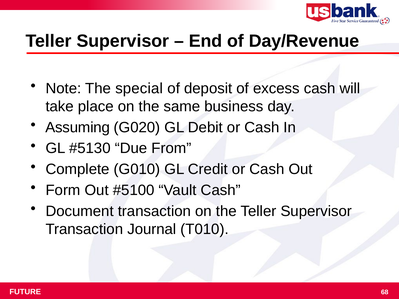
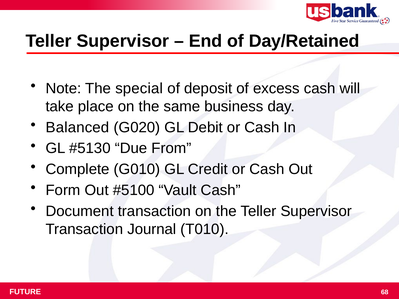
Day/Revenue: Day/Revenue -> Day/Retained (304, 41)
Assuming: Assuming -> Balanced (77, 127)
